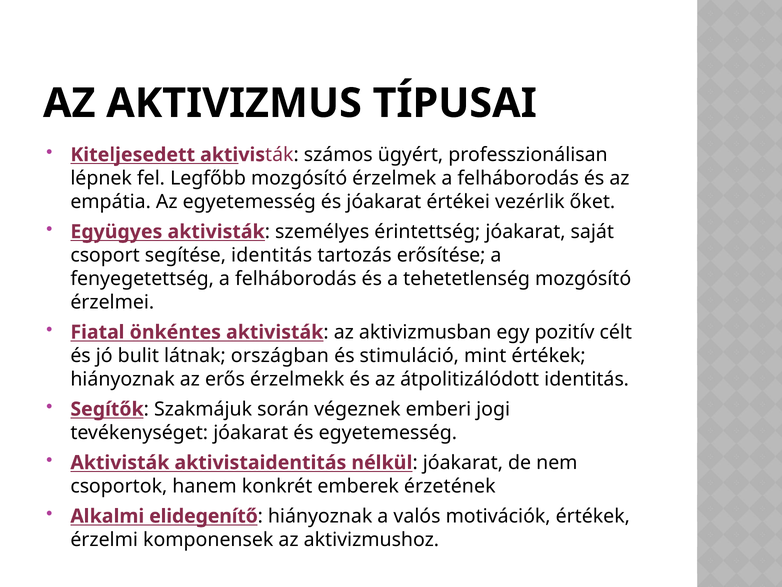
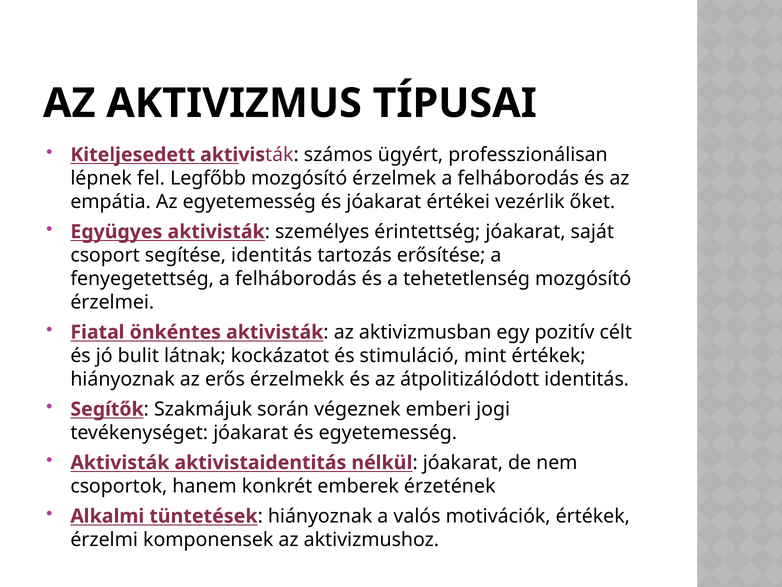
országban: országban -> kockázatot (280, 355)
elidegenítő: elidegenítő -> tüntetések (203, 516)
